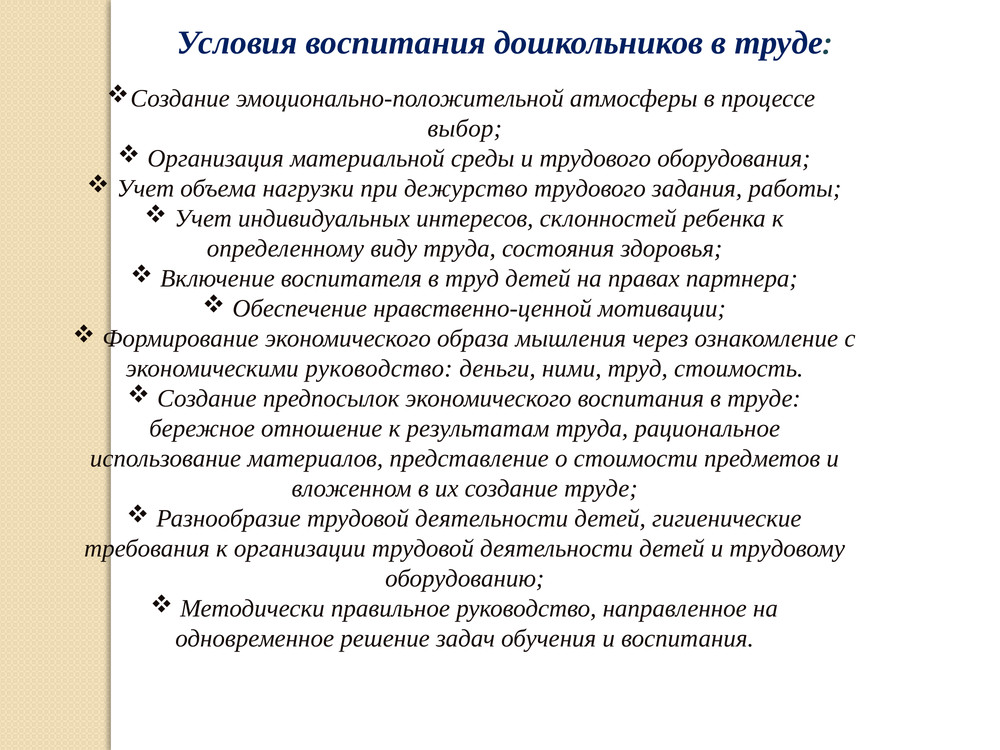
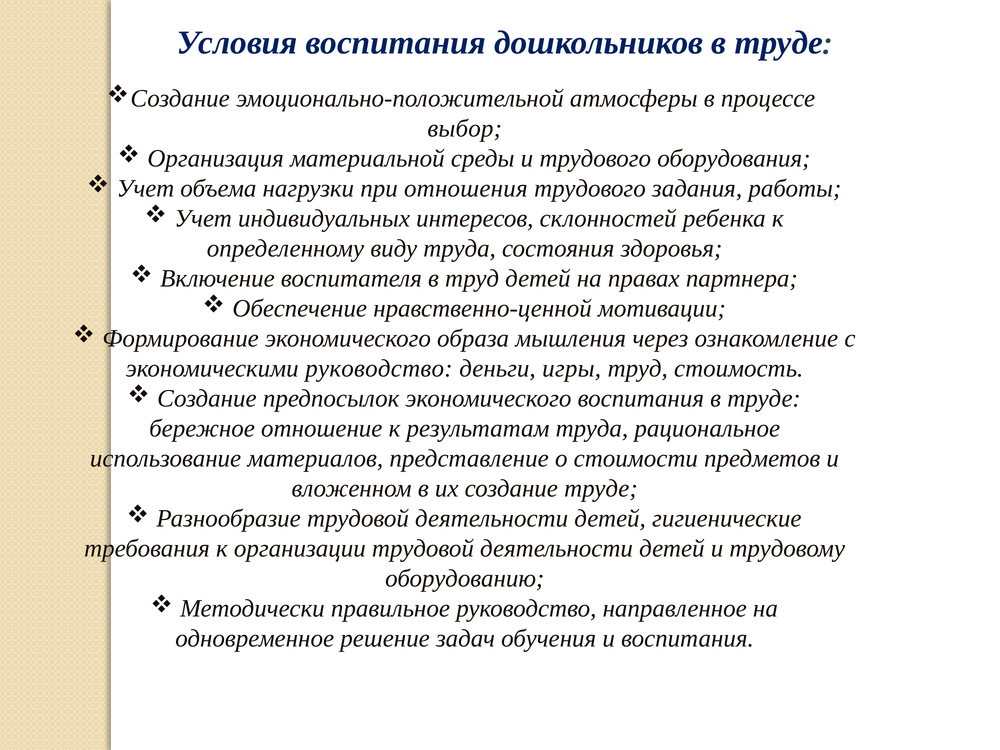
дежурство: дежурство -> отношения (466, 189)
ними: ними -> игры (572, 369)
